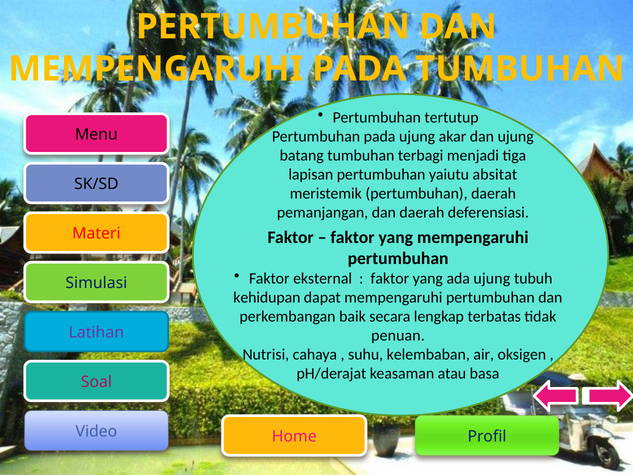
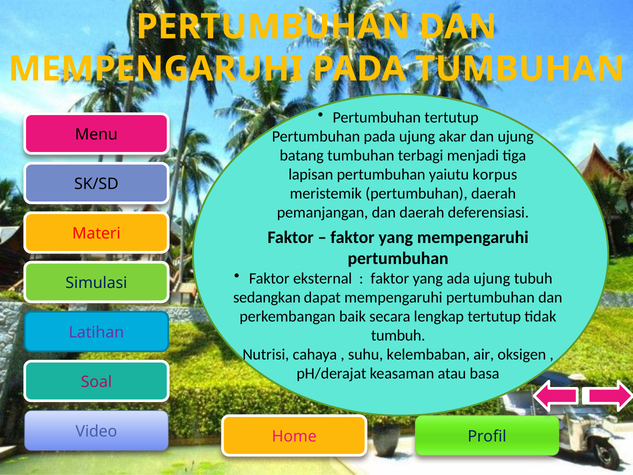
absitat: absitat -> korpus (495, 175)
kehidupan: kehidupan -> sedangkan (267, 297)
lengkap terbatas: terbatas -> tertutup (494, 316)
penuan: penuan -> tumbuh (398, 335)
